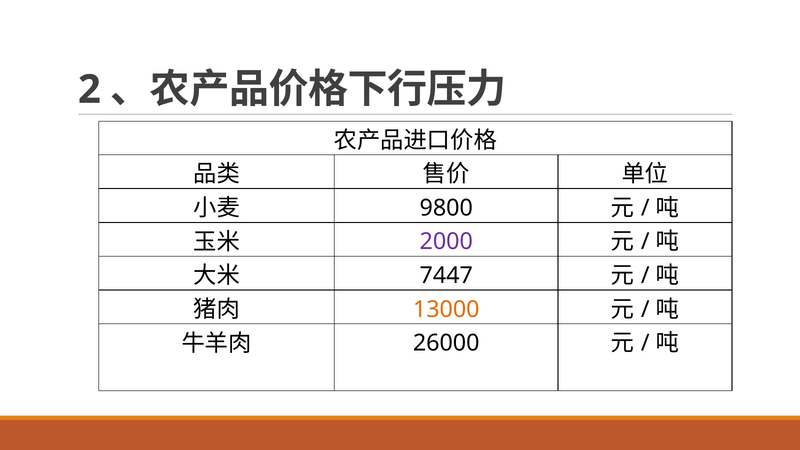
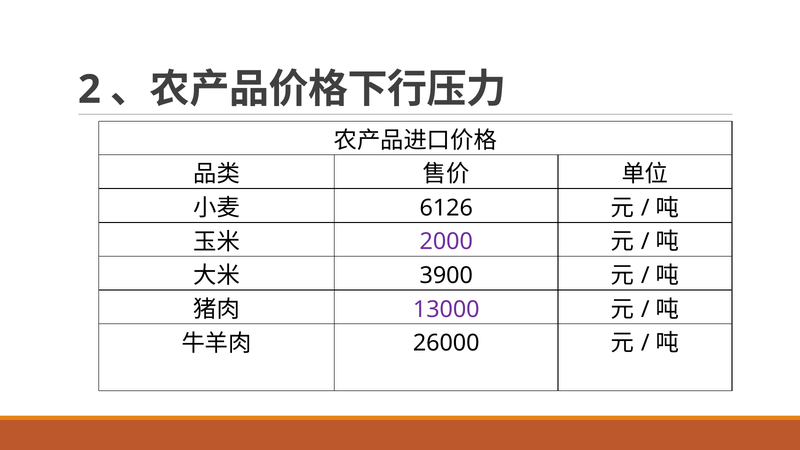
9800: 9800 -> 6126 (446, 208)
7447: 7447 -> 3900 (446, 276)
13000 colour: orange -> purple (446, 309)
